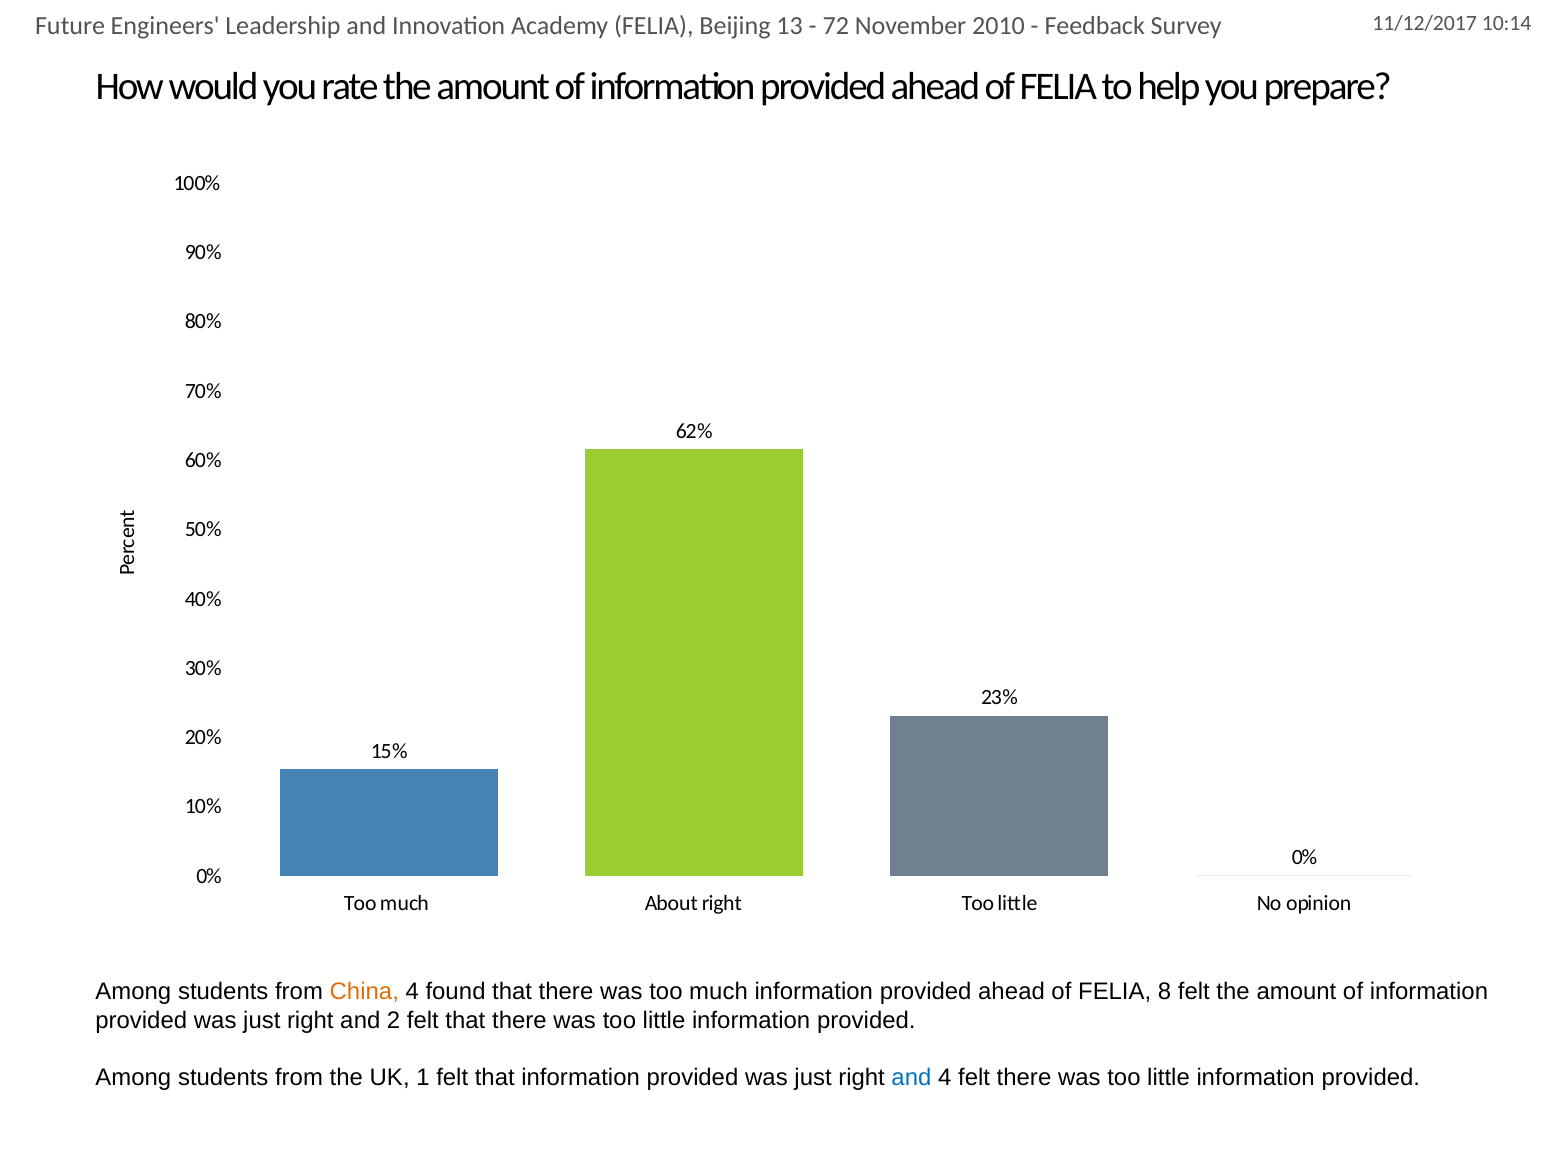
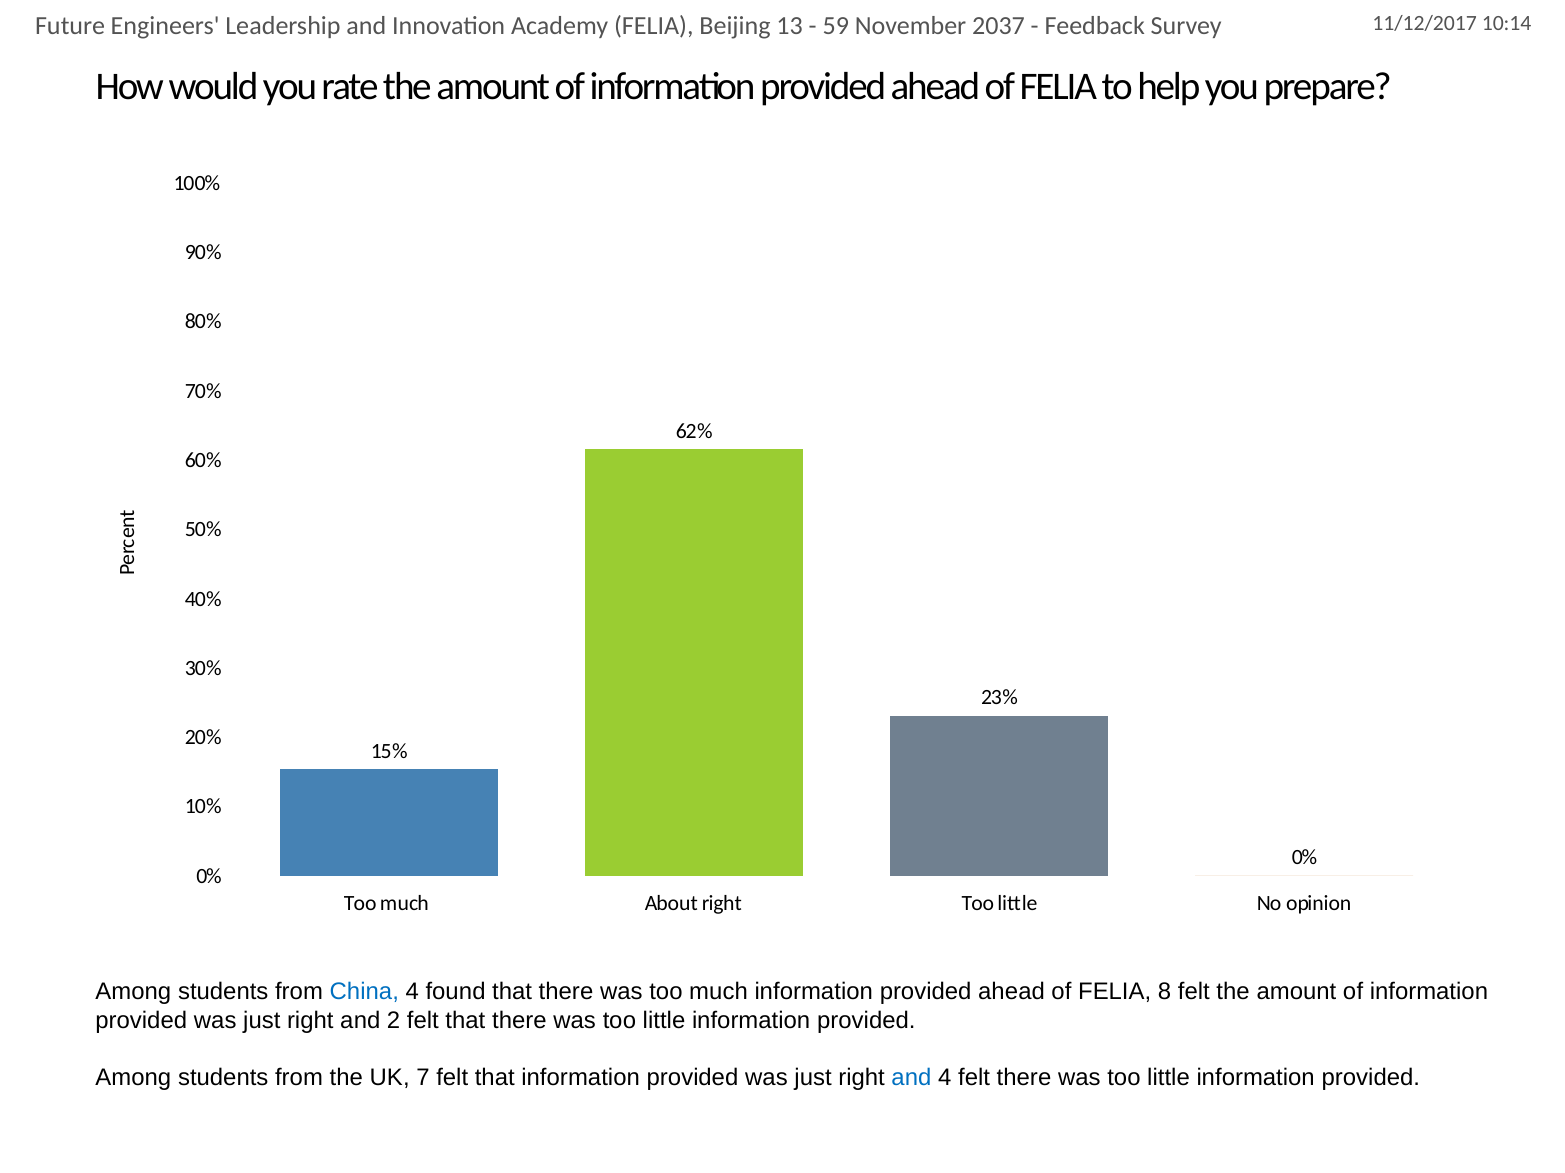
72: 72 -> 59 (836, 26)
2010: 2010 -> 2037 (999, 26)
China colour: orange -> blue (364, 993)
1: 1 -> 7 (423, 1079)
